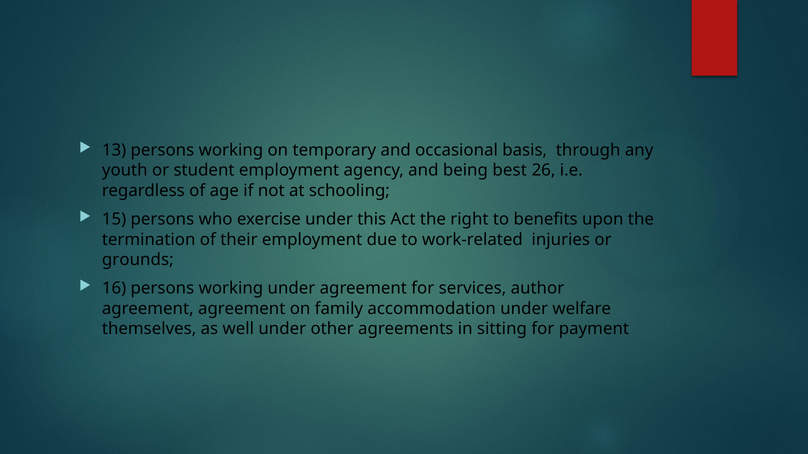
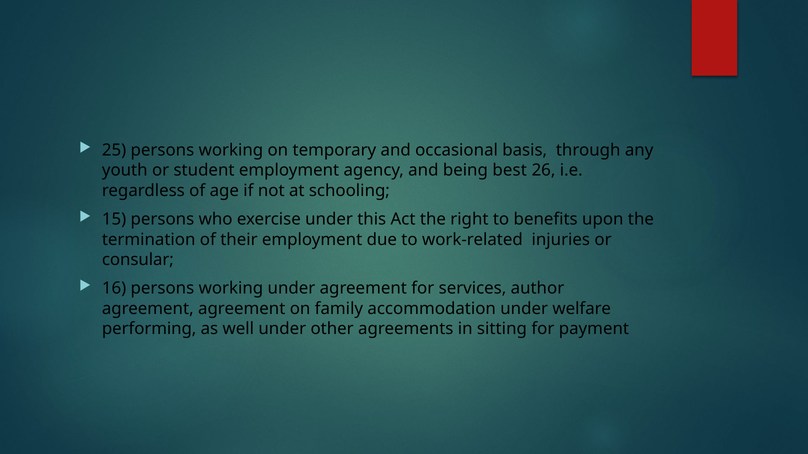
13: 13 -> 25 (114, 150)
grounds: grounds -> consular (138, 260)
themselves: themselves -> performing (149, 329)
